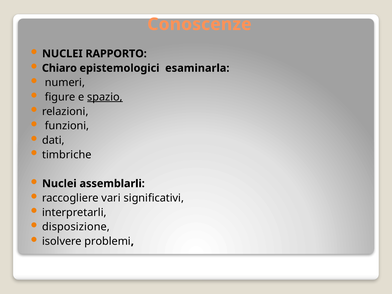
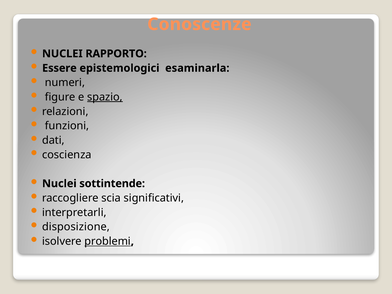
Chiaro: Chiaro -> Essere (59, 68)
timbriche: timbriche -> coscienza (67, 155)
assemblarli: assemblarli -> sottintende (112, 184)
vari: vari -> scia (111, 198)
problemi underline: none -> present (108, 241)
